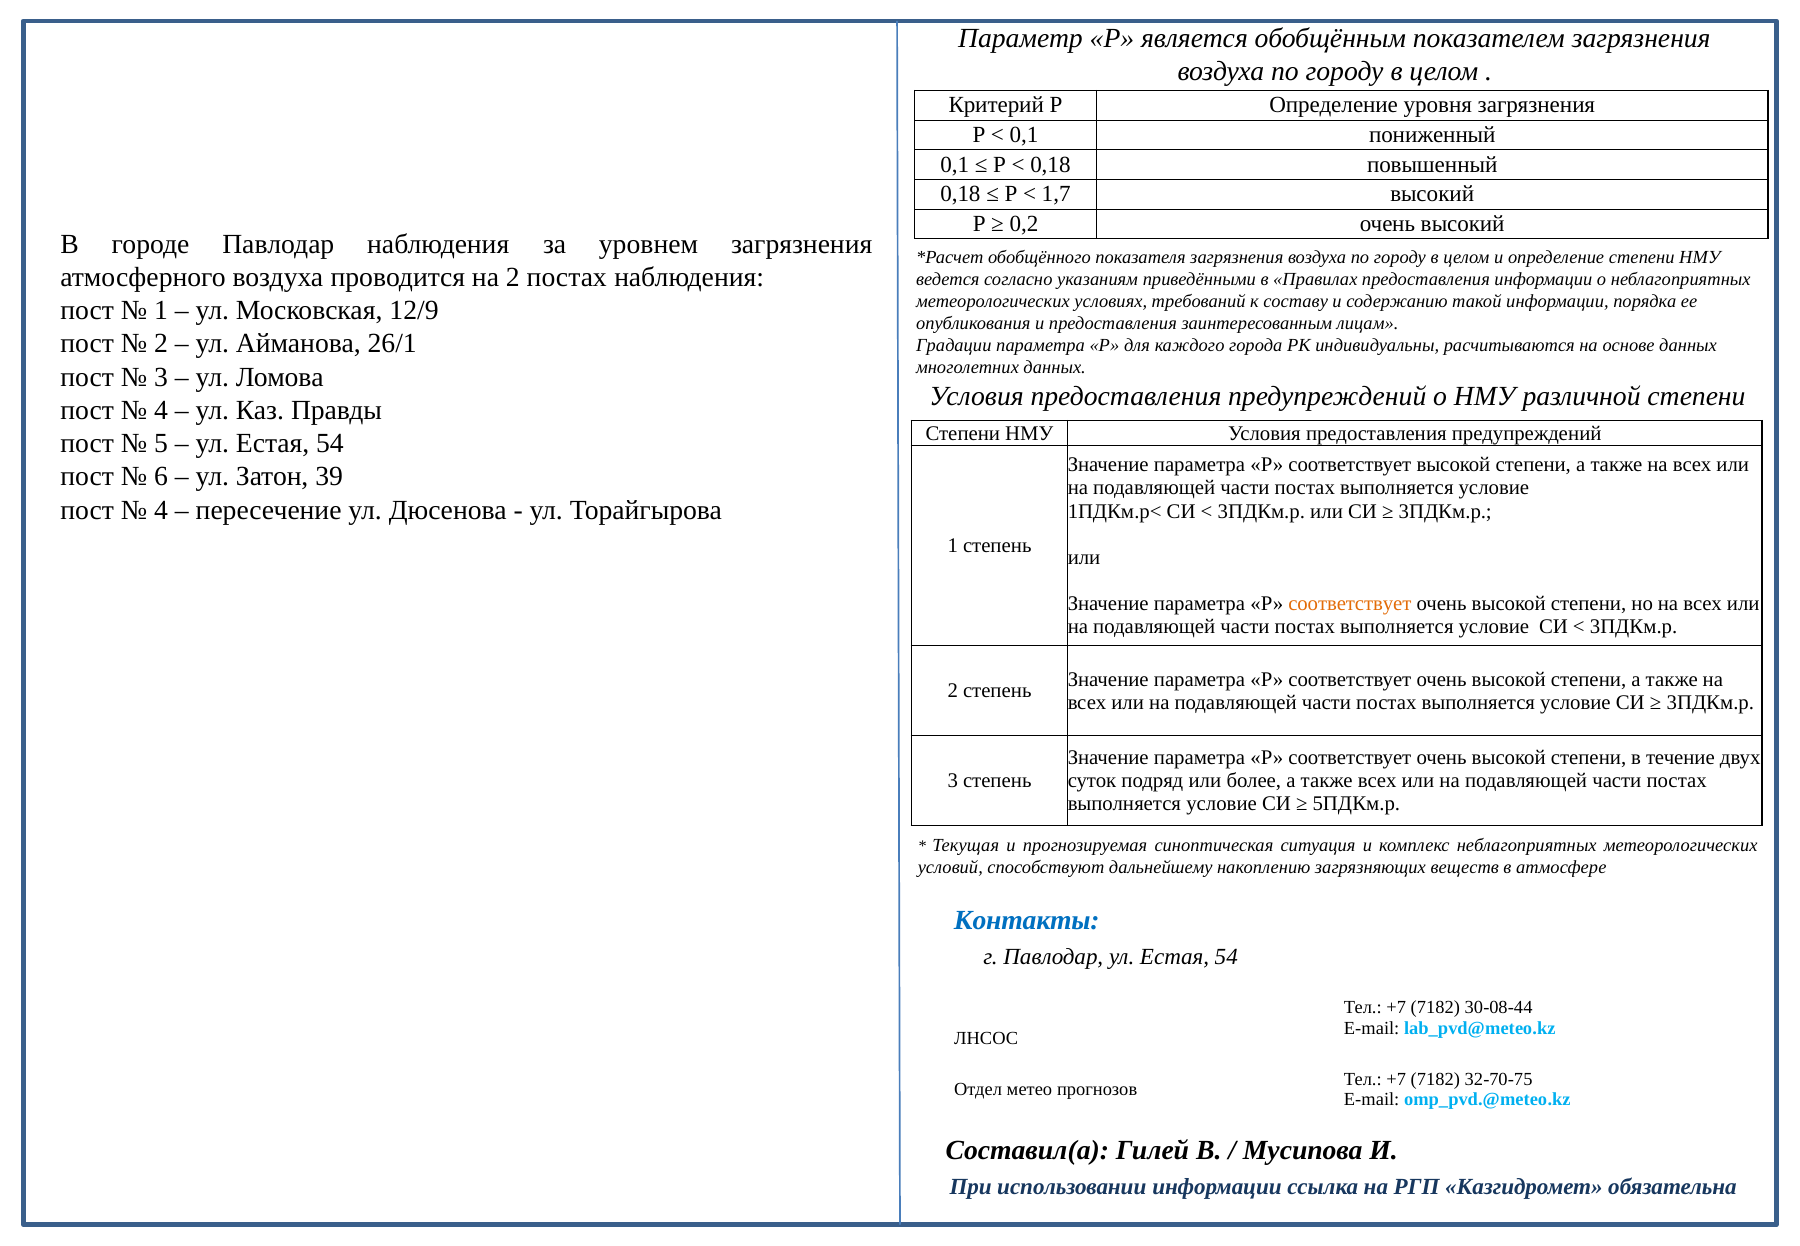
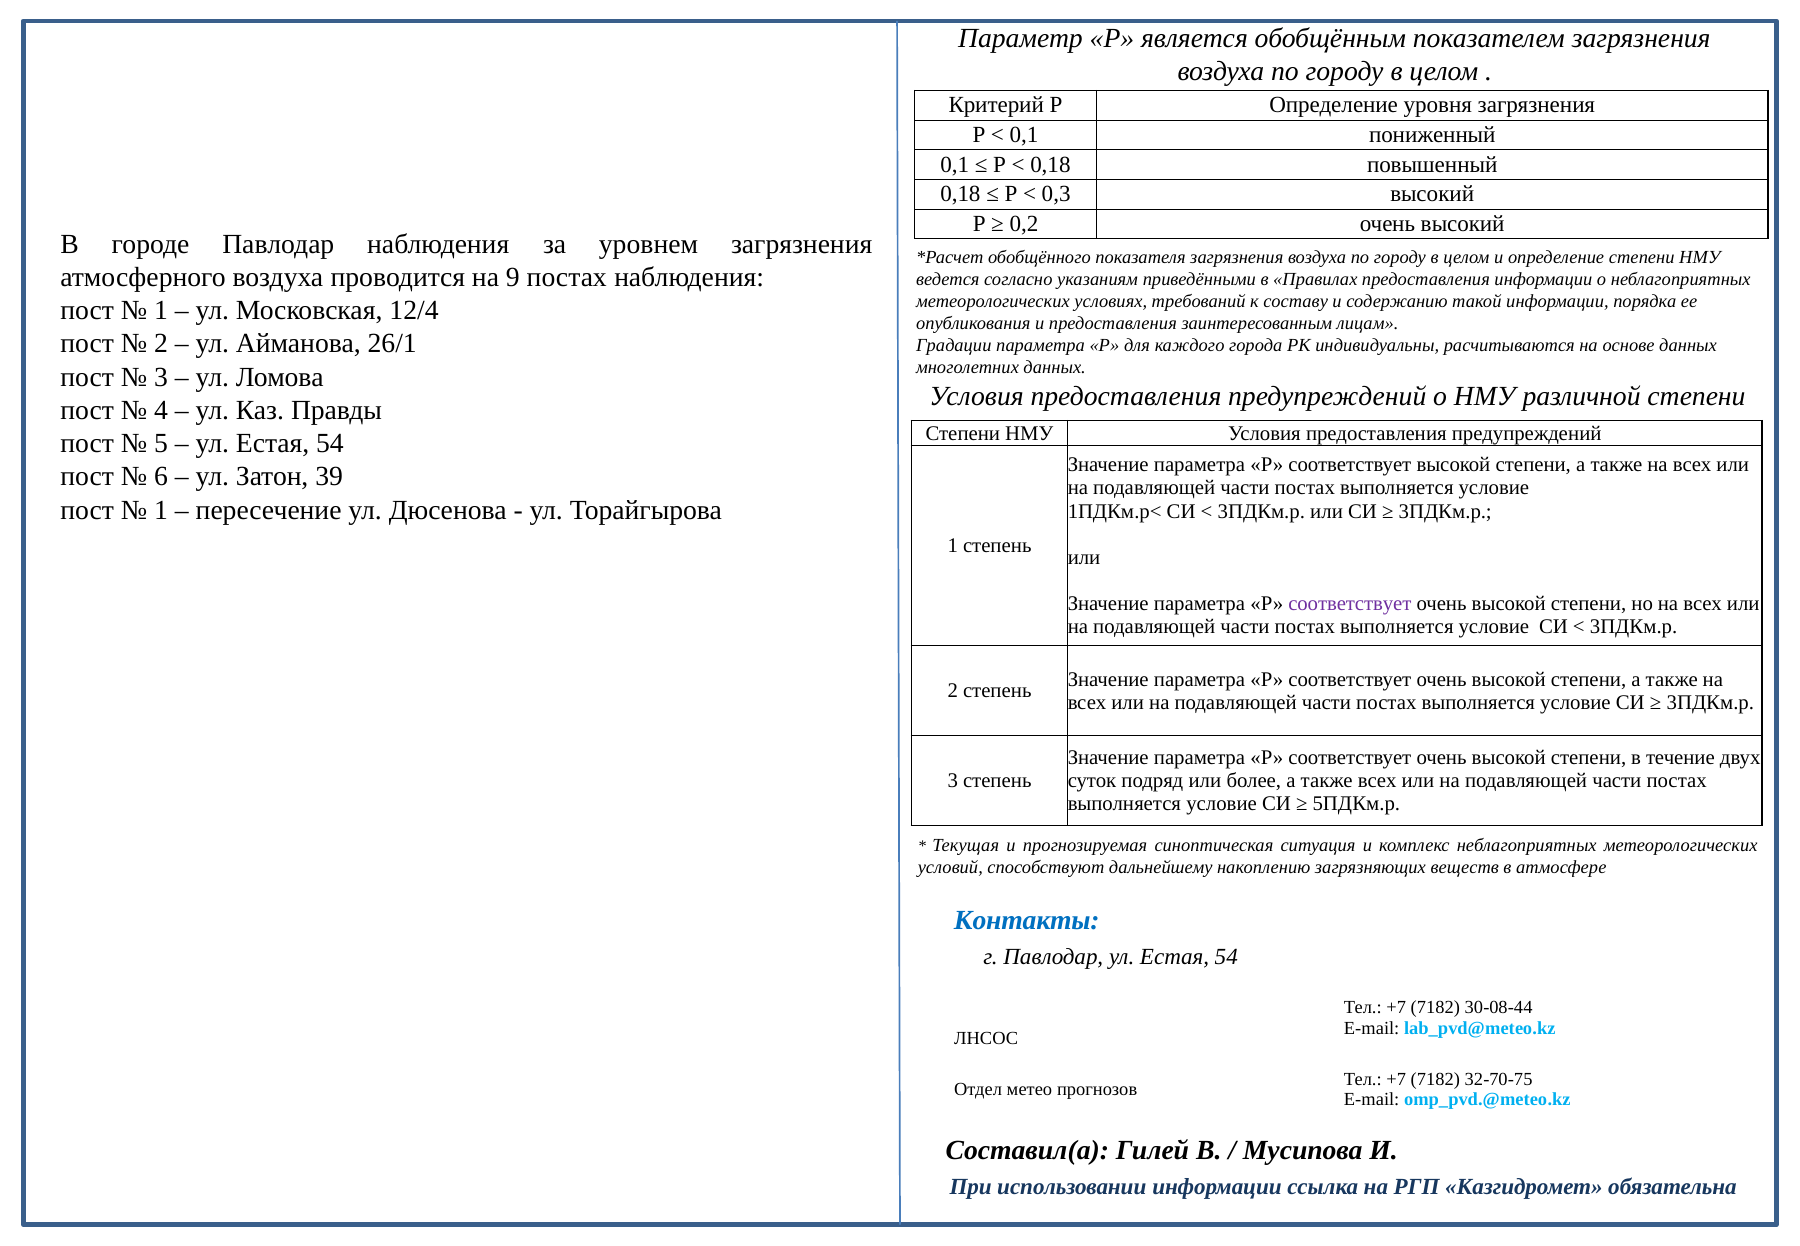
1,7: 1,7 -> 0,3 (1056, 194)
на 2: 2 -> 9 (513, 277)
12/9: 12/9 -> 12/4 (414, 311)
4: 4 -> 1 (161, 510)
соответствует colour: orange -> purple (1350, 603)
